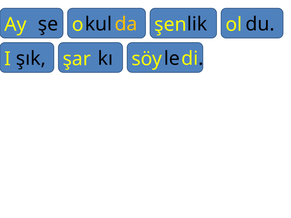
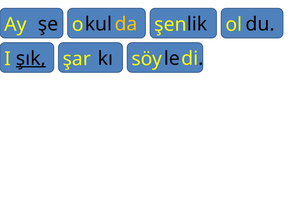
şık underline: none -> present (31, 59)
